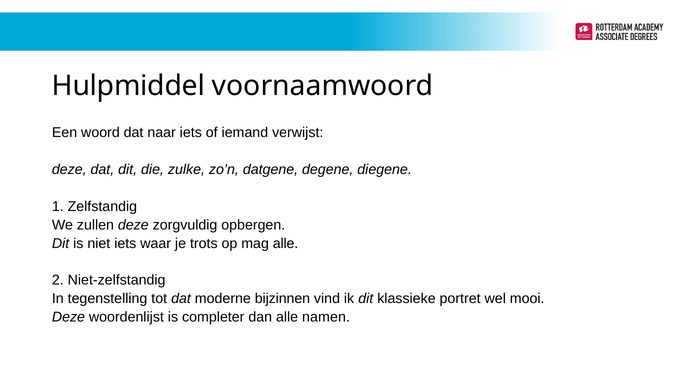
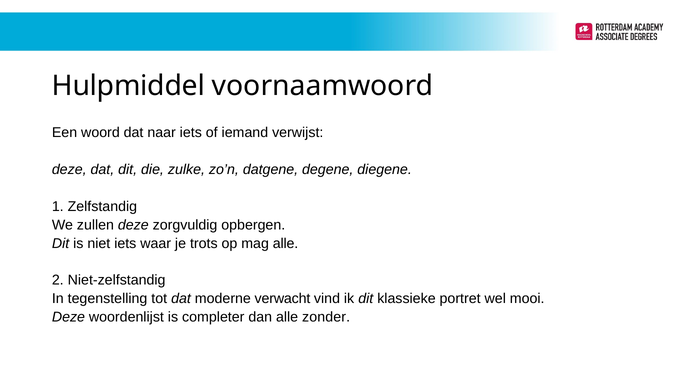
bijzinnen: bijzinnen -> verwacht (282, 299)
namen: namen -> zonder (326, 317)
